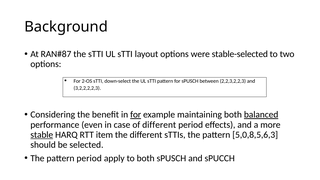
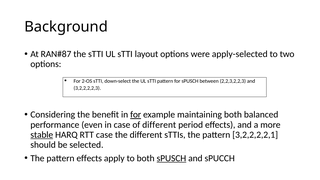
stable-selected: stable-selected -> apply-selected (240, 54)
balanced underline: present -> none (261, 115)
RTT item: item -> case (104, 135)
5,0,8,5,6,3: 5,0,8,5,6,3 -> 3,2,2,2,2,1 (255, 135)
pattern period: period -> effects (89, 158)
sPUSCH underline: none -> present (171, 158)
